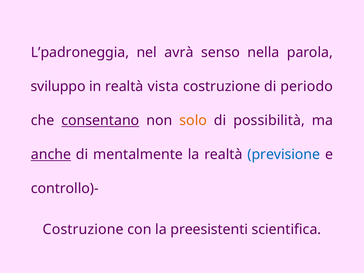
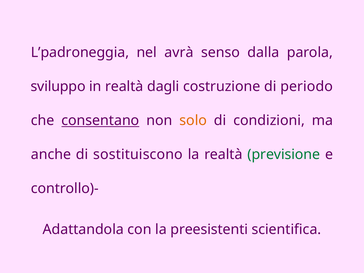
nella: nella -> dalla (263, 53)
vista: vista -> dagli (163, 87)
possibilità: possibilità -> condizioni (269, 121)
anche underline: present -> none (51, 154)
mentalmente: mentalmente -> sostituiscono (138, 154)
previsione colour: blue -> green (284, 154)
Costruzione: Costruzione -> Adattandola (83, 230)
